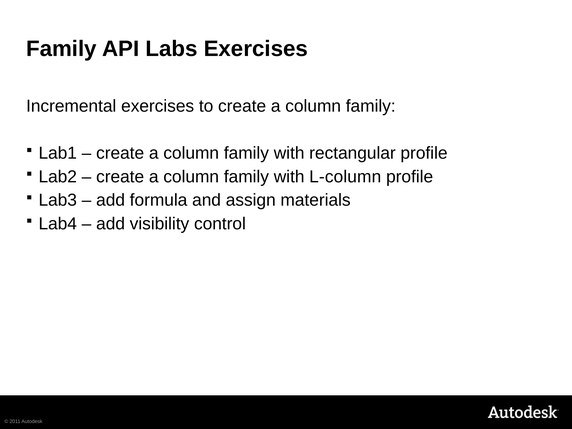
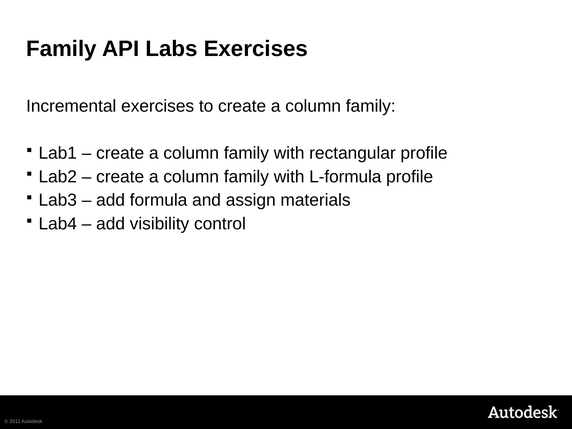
L-column: L-column -> L-formula (345, 177)
